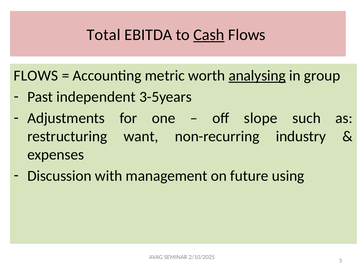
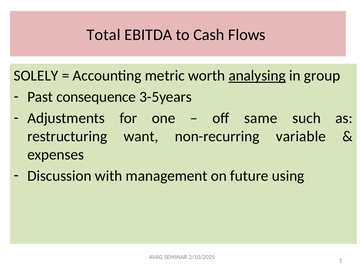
Cash underline: present -> none (209, 35)
FLOWS: FLOWS -> SOLELY (36, 76)
independent: independent -> consequence (96, 97)
slope: slope -> same (261, 118)
industry: industry -> variable (301, 136)
